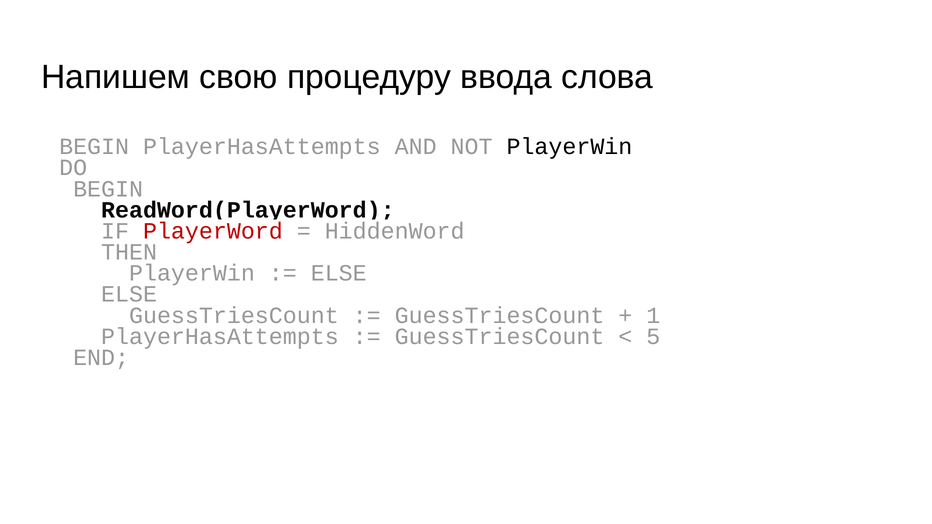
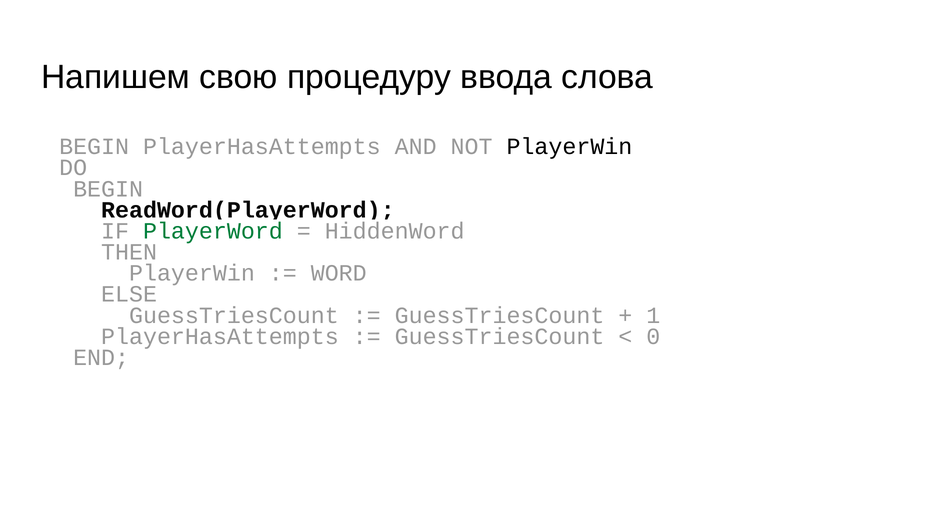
PlayerWord colour: red -> green (213, 231)
ELSE: ELSE -> WORD (339, 273)
5: 5 -> 0 (653, 337)
